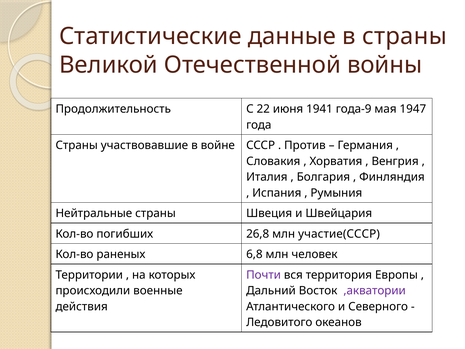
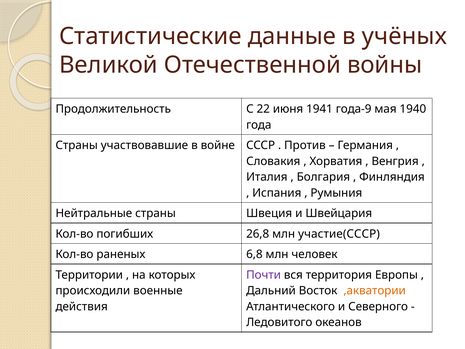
в страны: страны -> учёных (405, 36)
1947: 1947 -> 1940 (413, 109)
,акватории colour: purple -> orange (375, 290)
